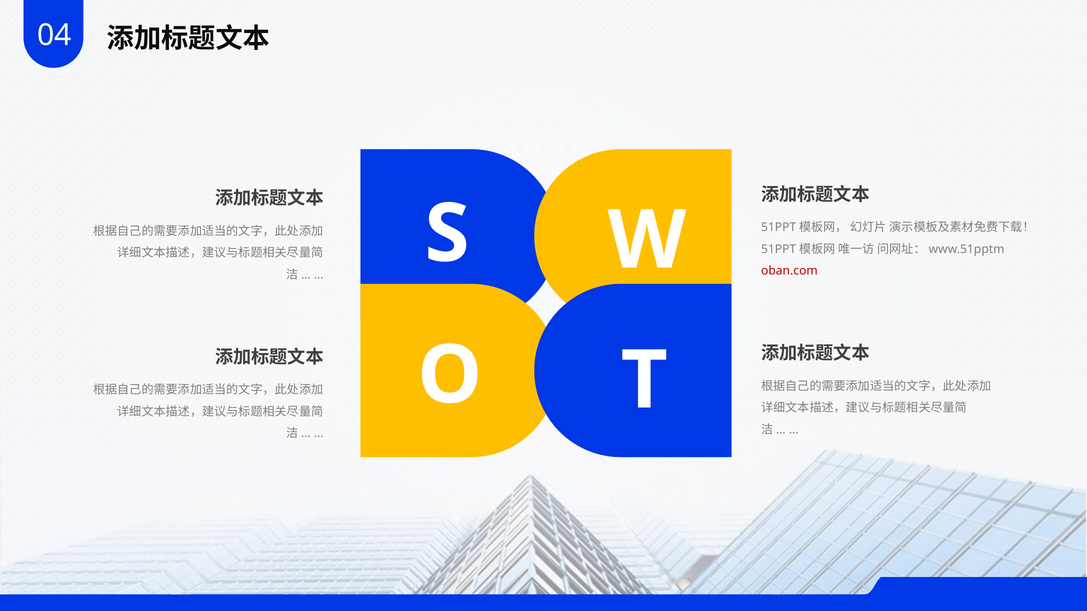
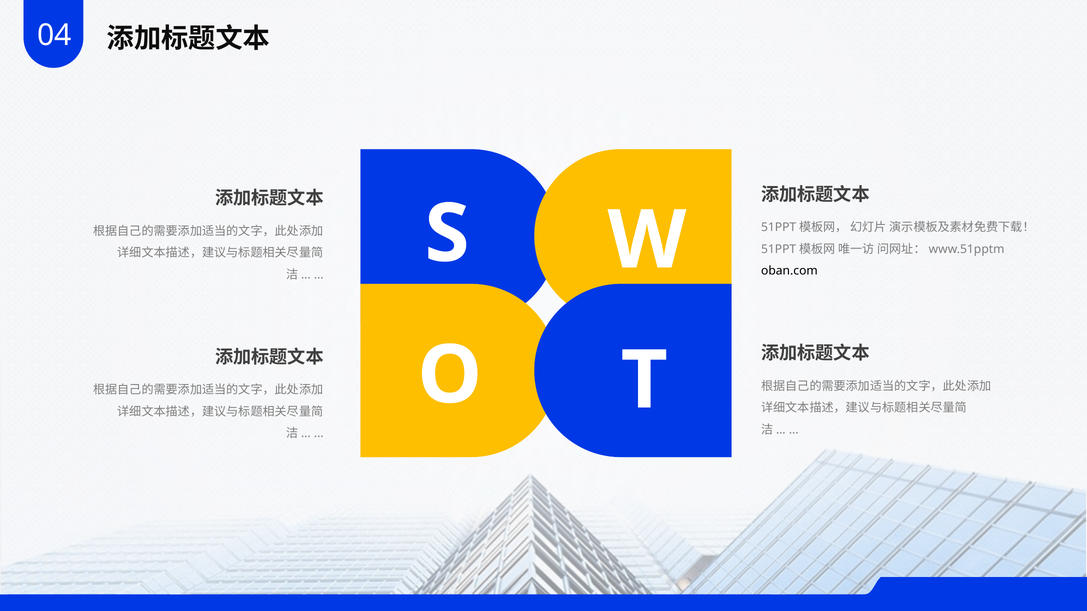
oban.com colour: red -> black (789, 271)
